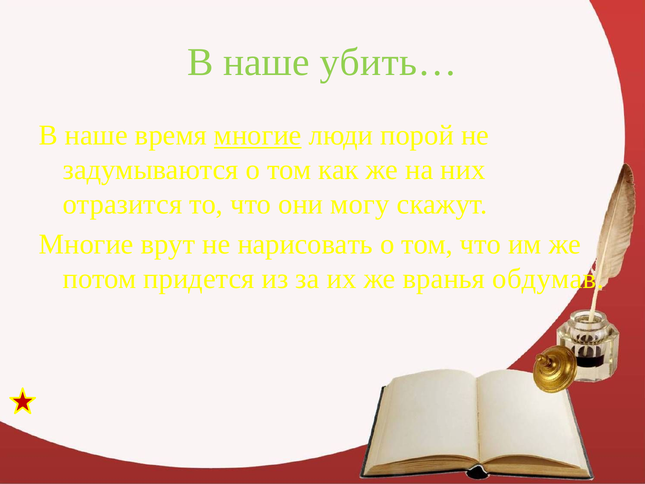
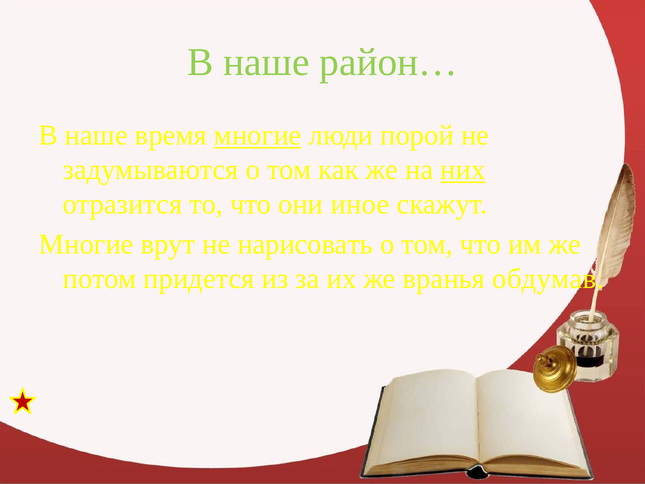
убить…: убить… -> район… (389, 62)
них underline: none -> present (463, 170)
могу: могу -> иное (360, 204)
